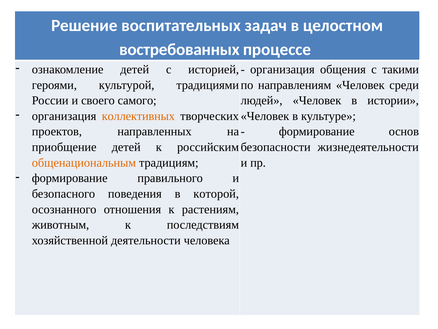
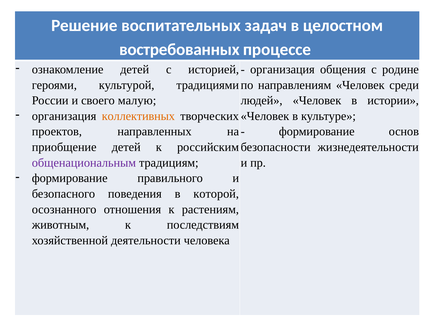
такими: такими -> родине (400, 69)
самого: самого -> малую (137, 100)
общенациональным colour: orange -> purple (84, 162)
